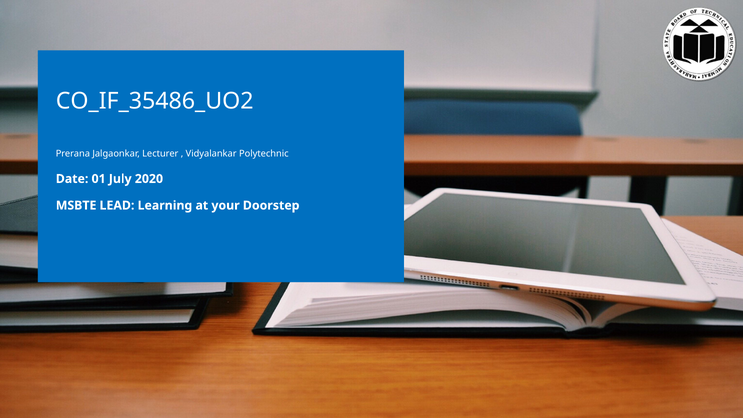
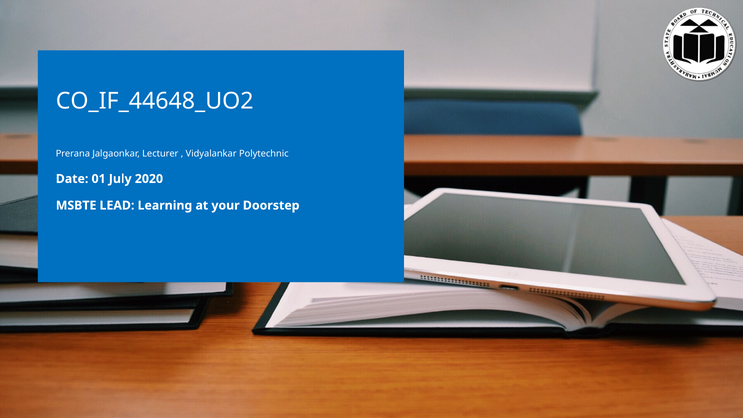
CO_IF_35486_UO2: CO_IF_35486_UO2 -> CO_IF_44648_UO2 (155, 101)
